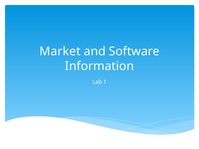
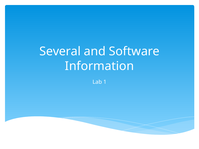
Market: Market -> Several (60, 52)
